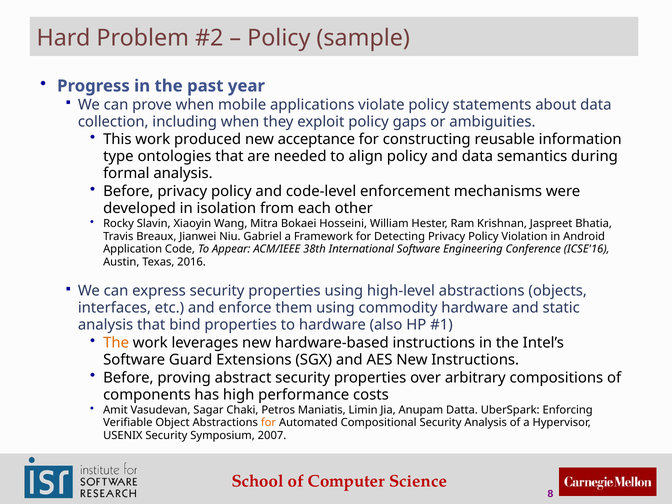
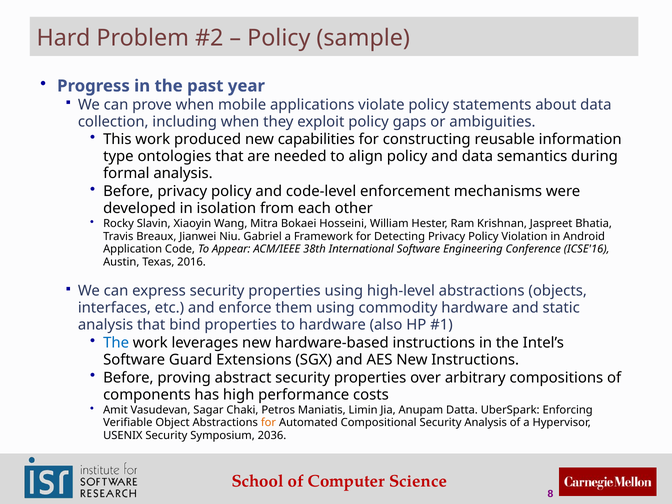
acceptance: acceptance -> capabilities (316, 140)
The colour: orange -> blue (116, 343)
2007: 2007 -> 2036 (272, 436)
